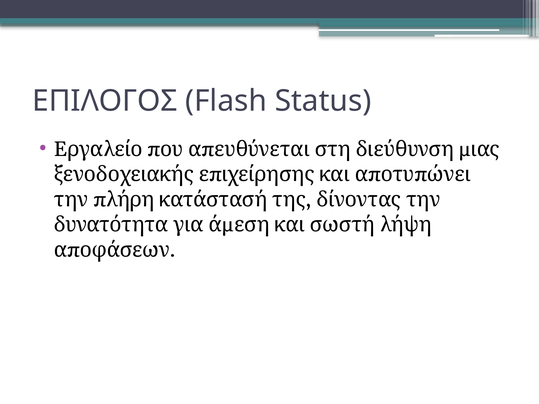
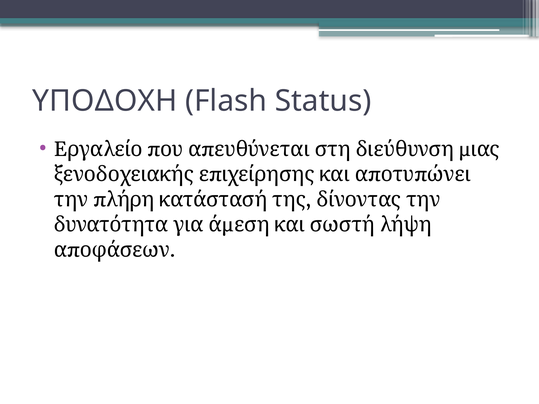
ΕΠΙΛΟΓΟΣ: ΕΠΙΛΟΓΟΣ -> ΥΠΟΔΟΧΗ (105, 101)
